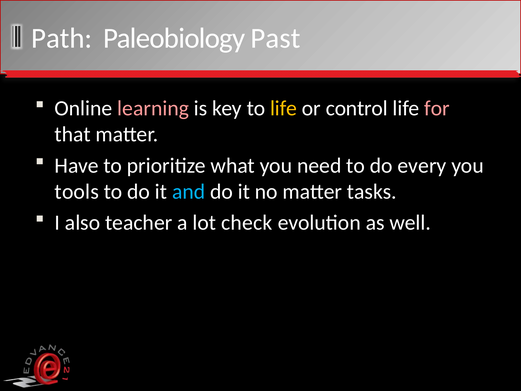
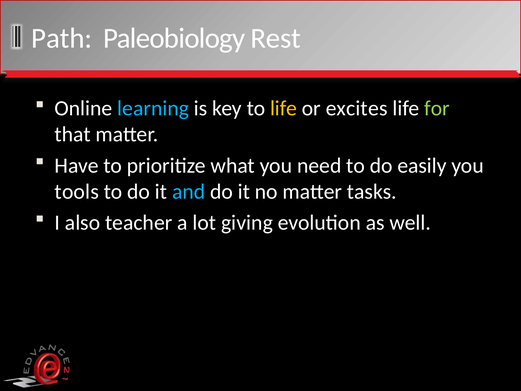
Past: Past -> Rest (276, 38)
learning colour: pink -> light blue (153, 108)
control: control -> excites (357, 108)
for colour: pink -> light green (437, 108)
every: every -> easily (422, 165)
check: check -> giving (247, 223)
